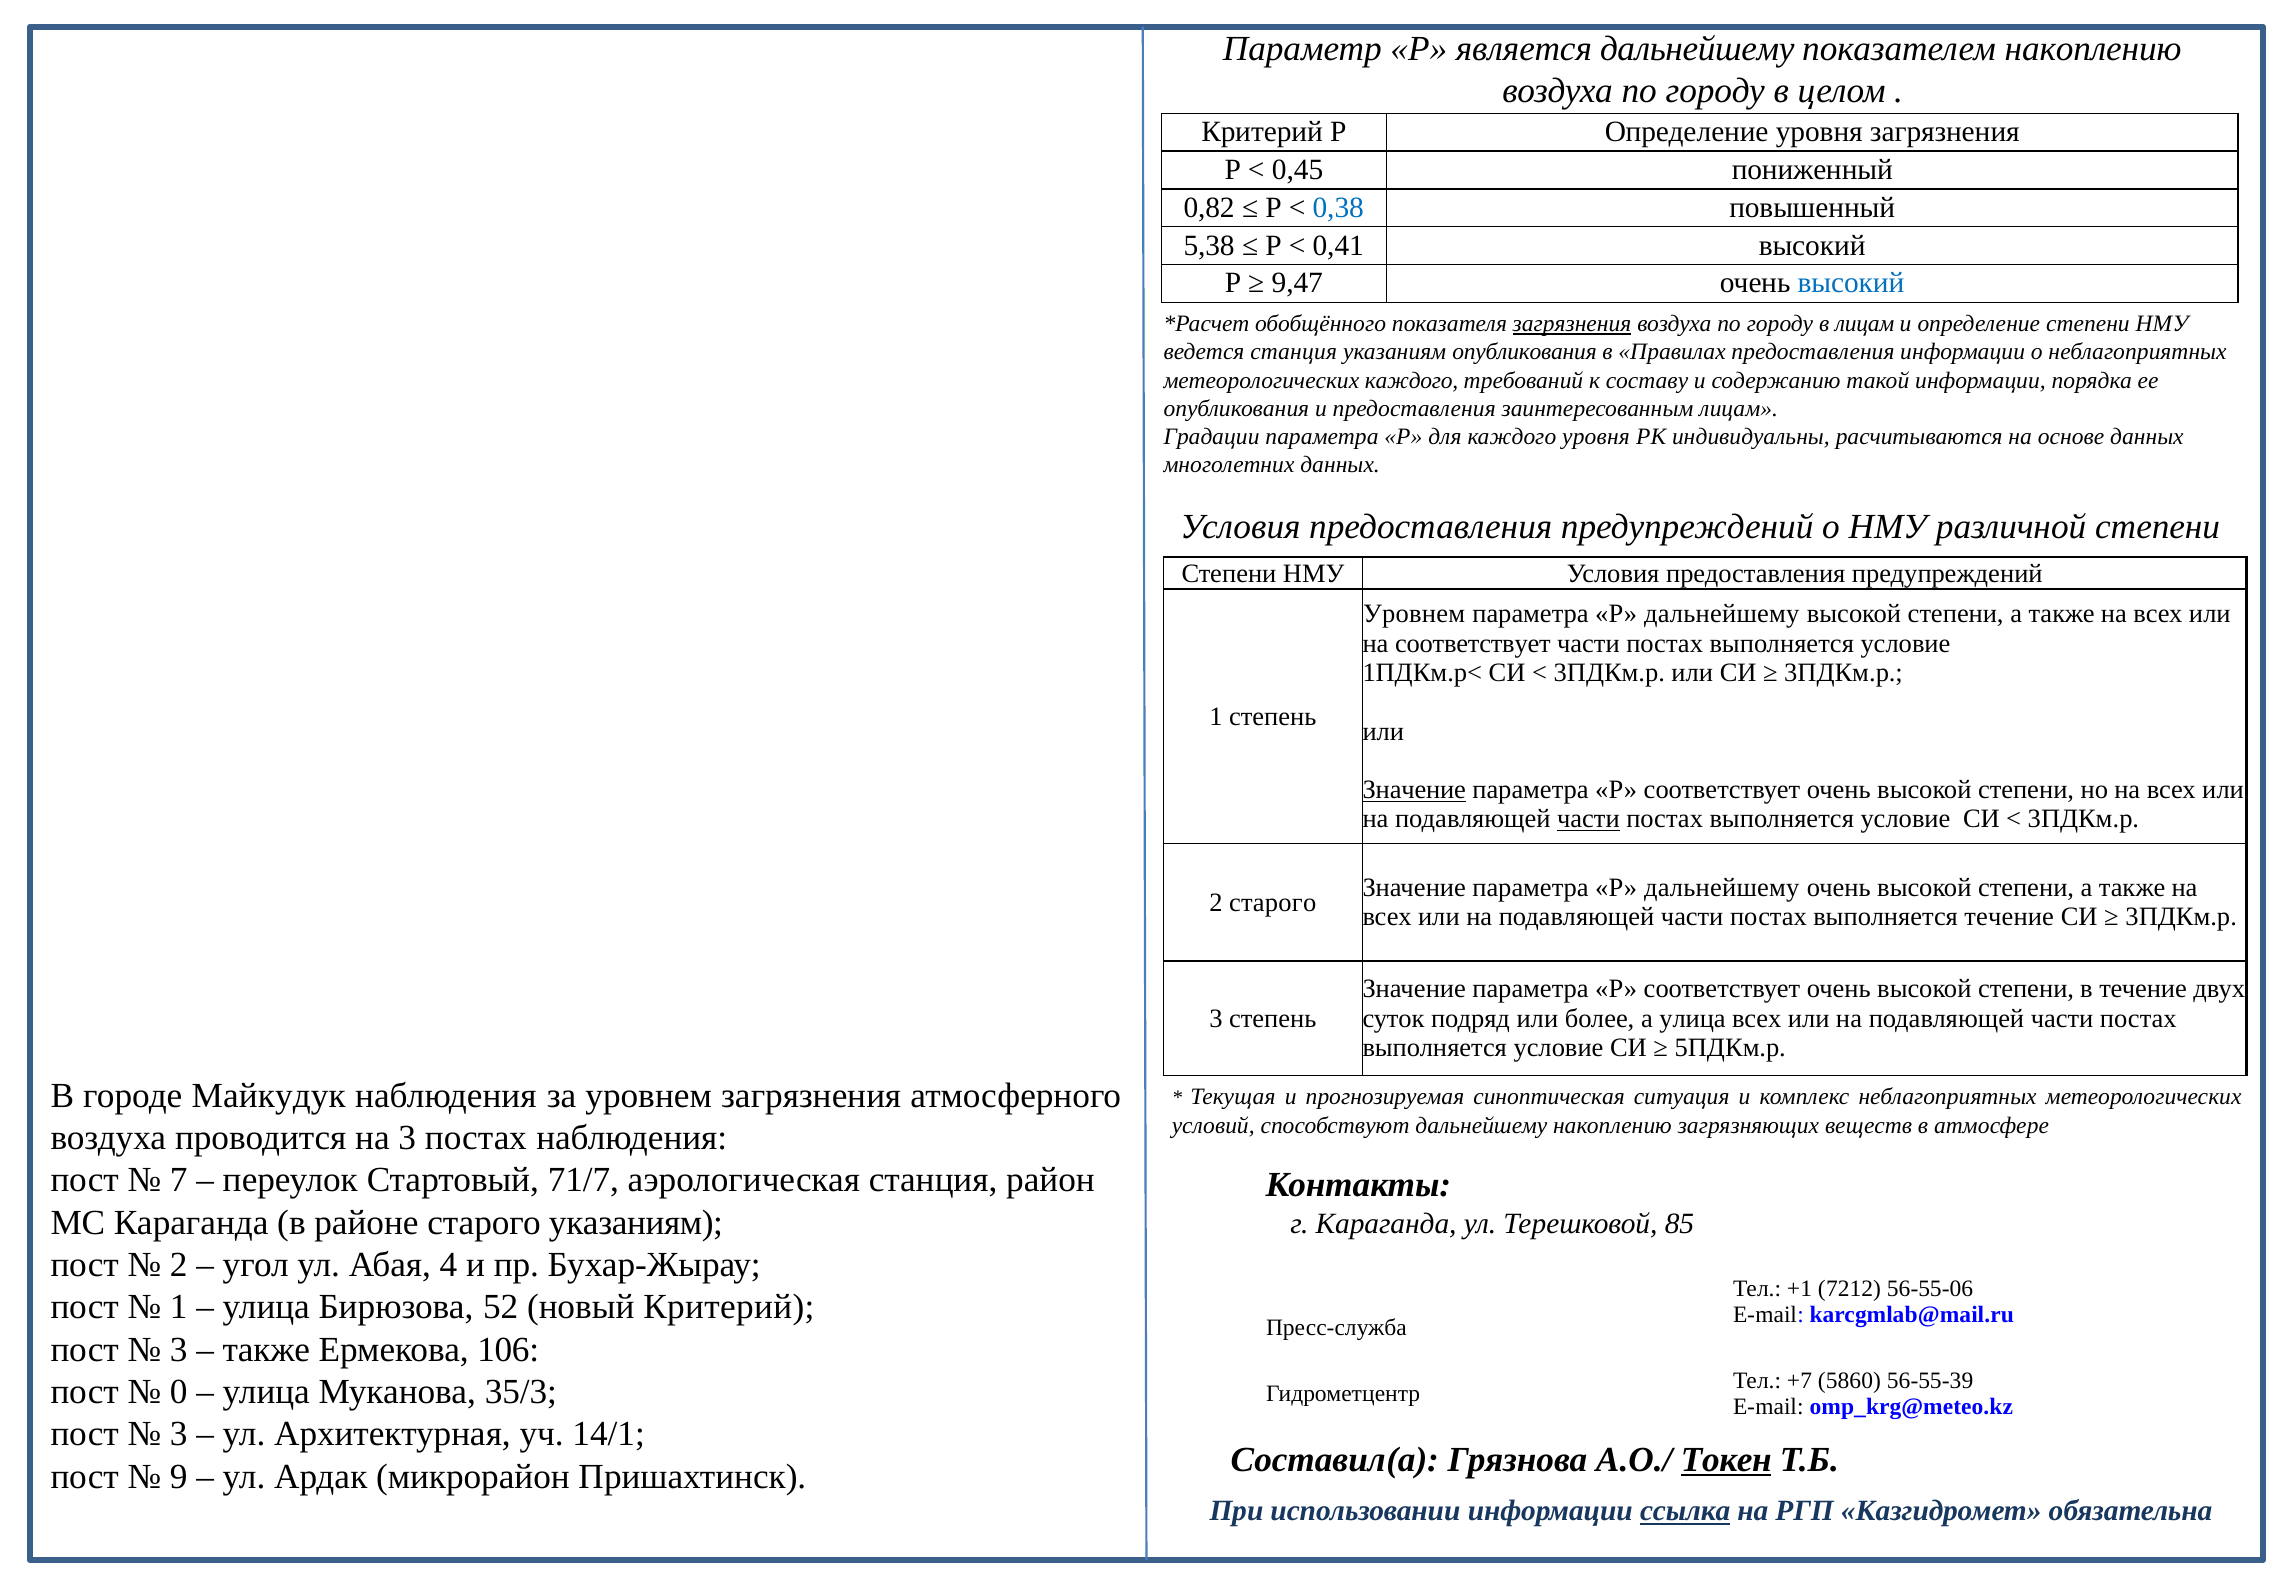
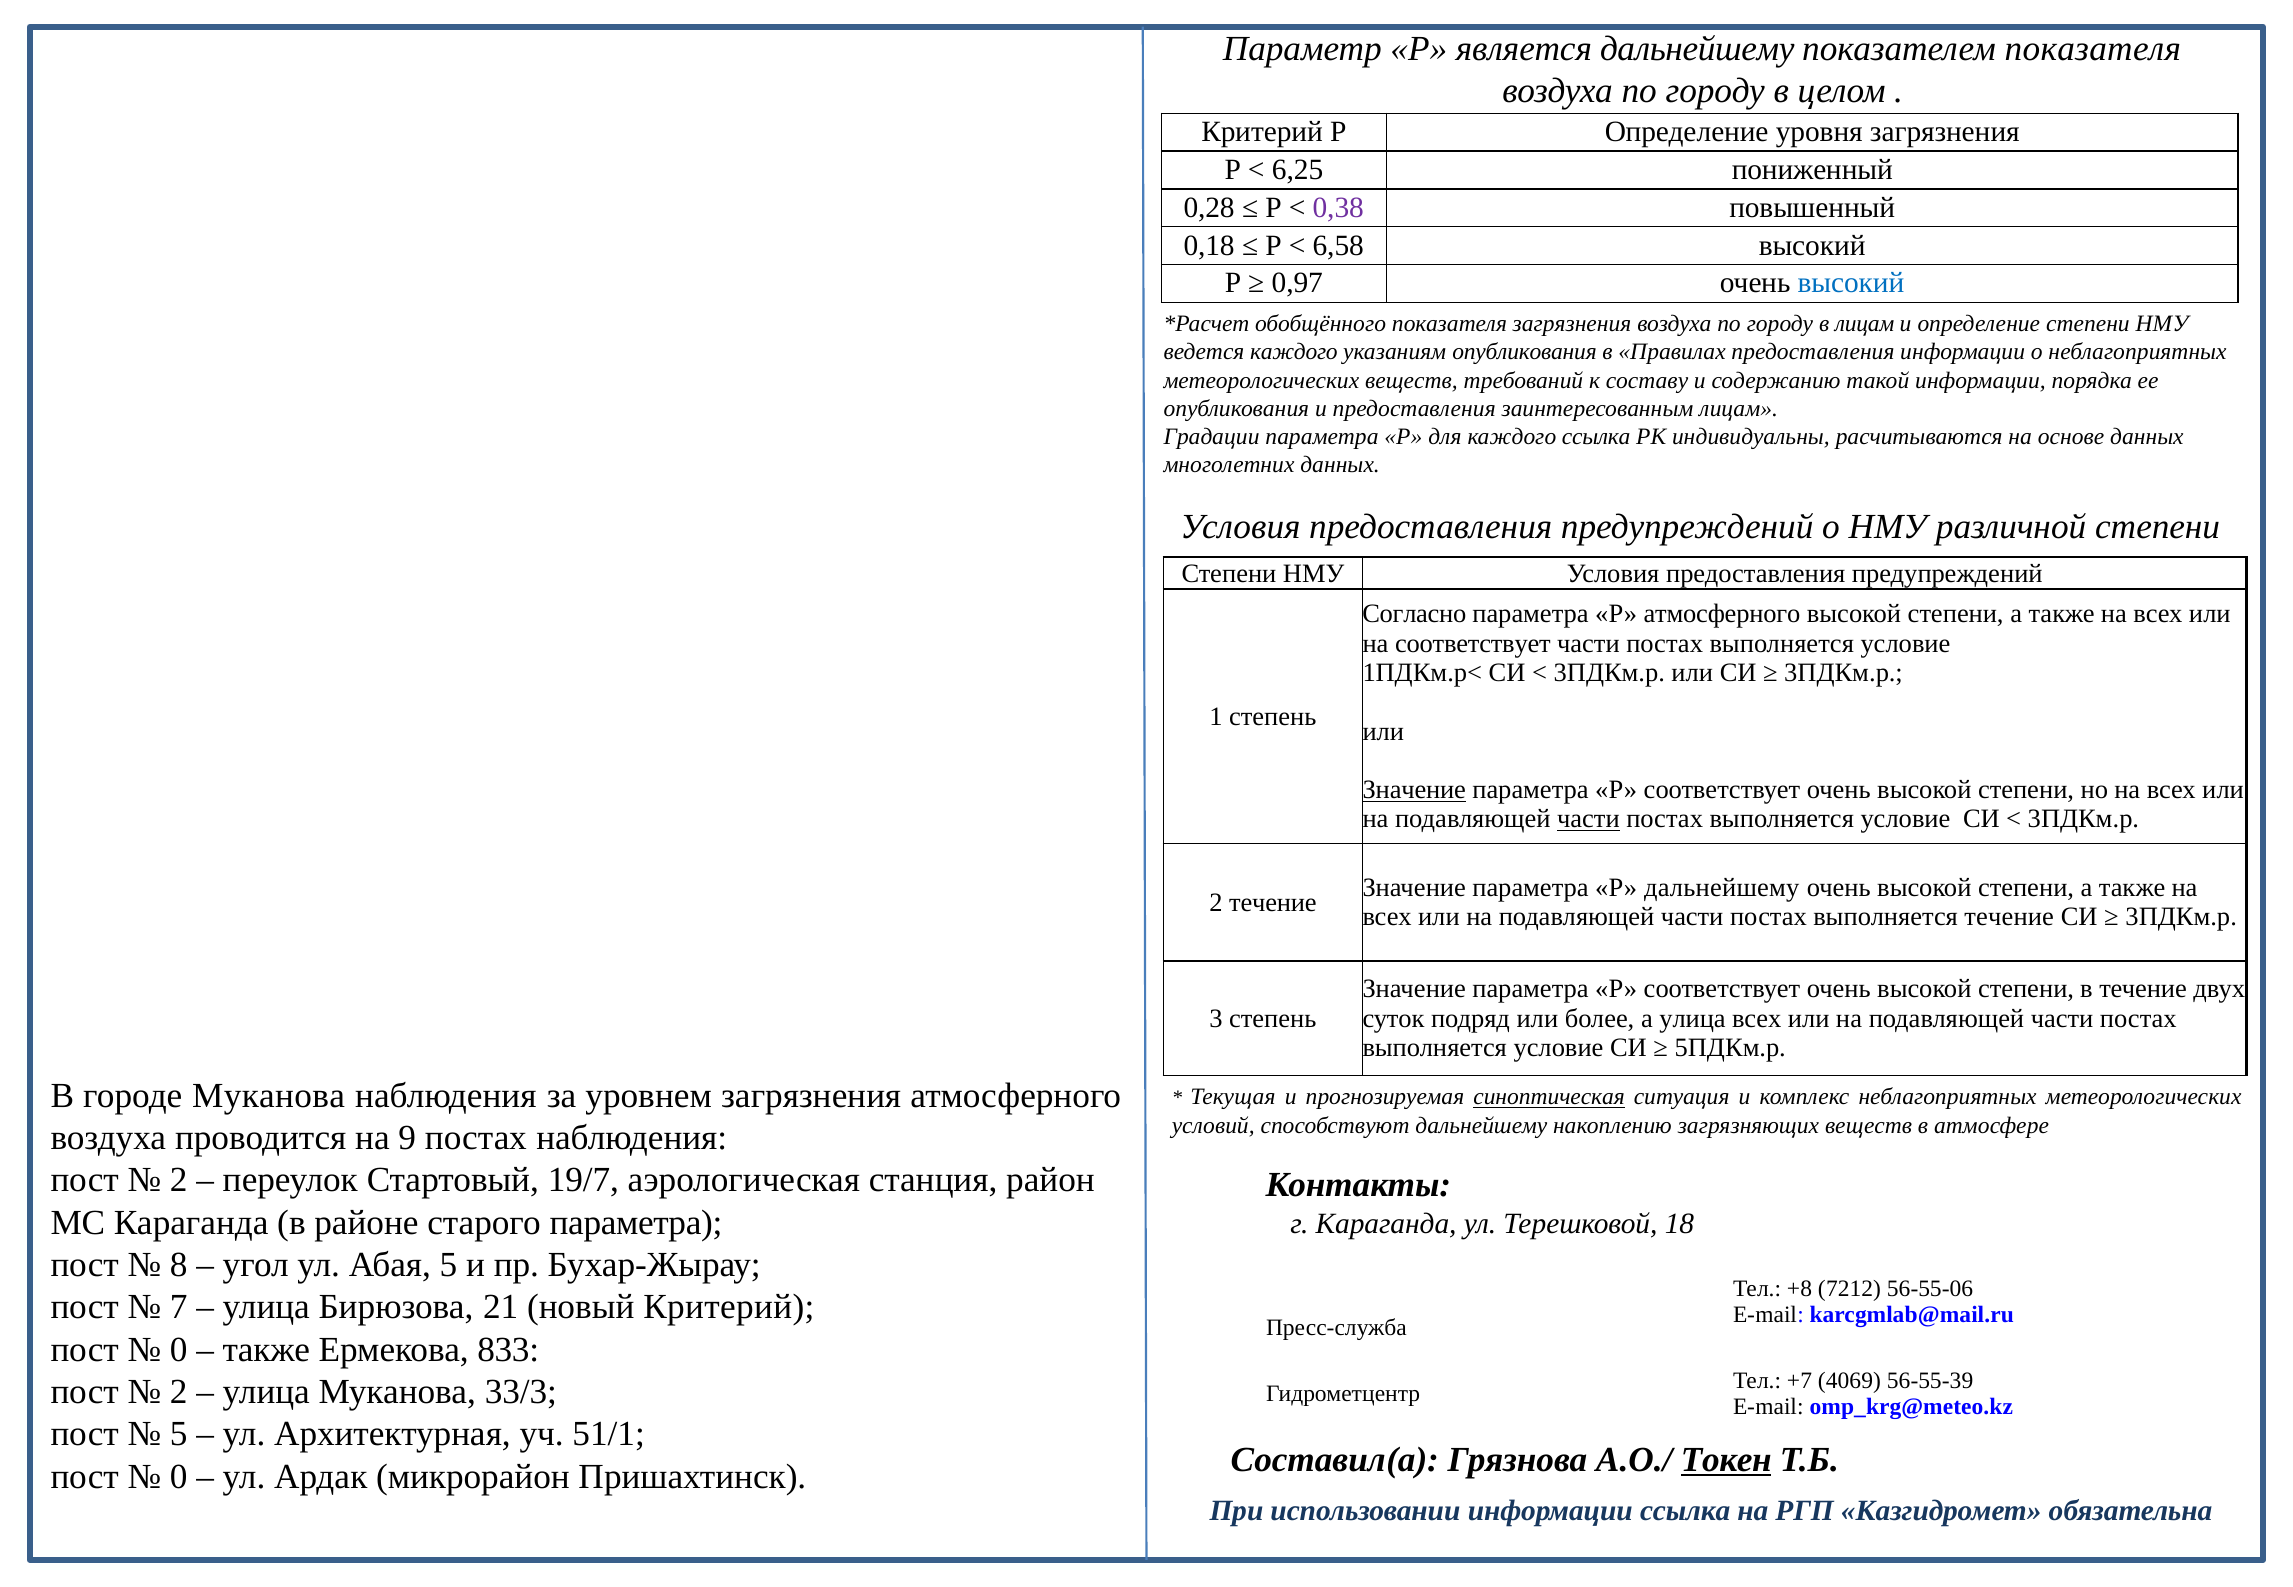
показателем накоплению: накоплению -> показателя (2093, 49)
0,45: 0,45 -> 6,25 (1298, 170)
0,82: 0,82 -> 0,28 (1209, 208)
0,38 colour: blue -> purple (1338, 208)
5,38: 5,38 -> 0,18 (1209, 245)
0,41: 0,41 -> 6,58 (1338, 245)
9,47: 9,47 -> 0,97 (1297, 283)
загрязнения underline: present -> none (1572, 324)
ведется станция: станция -> каждого (1294, 352)
метеорологических каждого: каждого -> веществ (1411, 380)
каждого уровня: уровня -> ссылка (1596, 437)
Уровнем: Уровнем -> Согласно (1414, 614)
дальнейшему: дальнейшему -> атмосферного (1722, 614)
2 старого: старого -> течение (1273, 903)
городе Майкудук: Майкудук -> Муканова (269, 1096)
синоптическая underline: none -> present (1549, 1098)
на 3: 3 -> 9 (407, 1138)
7: 7 -> 2 (179, 1180)
71/7: 71/7 -> 19/7 (583, 1180)
старого указаниям: указаниям -> параметра (636, 1223)
85: 85 -> 18 (1679, 1224)
2: 2 -> 8 (179, 1265)
Абая 4: 4 -> 5 (449, 1265)
+1: +1 -> +8 (1799, 1289)
1: 1 -> 7 (179, 1307)
52: 52 -> 21 (501, 1307)
3: 3 -> 0 (179, 1350)
106: 106 -> 833 (508, 1350)
5860: 5860 -> 4069 (1849, 1381)
0: 0 -> 2 (179, 1392)
35/3: 35/3 -> 33/3 (521, 1392)
3: 3 -> 5 (179, 1434)
14/1: 14/1 -> 51/1 (609, 1434)
9: 9 -> 0 (179, 1477)
ссылка underline: present -> none (1685, 1512)
